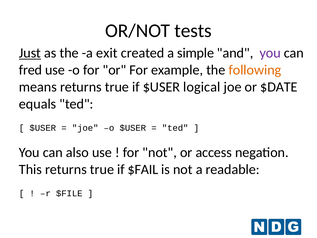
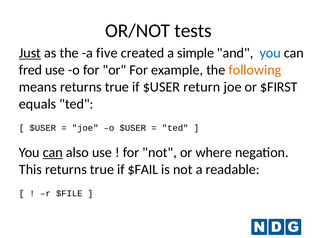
exit: exit -> five (107, 53)
you colour: purple -> blue (270, 53)
logical: logical -> return (202, 87)
$DATE: $DATE -> $FIRST (279, 87)
can underline: none -> present (53, 152)
access: access -> where (214, 152)
